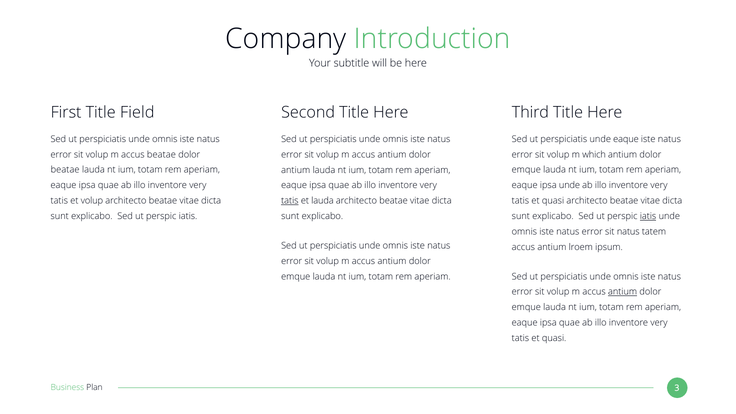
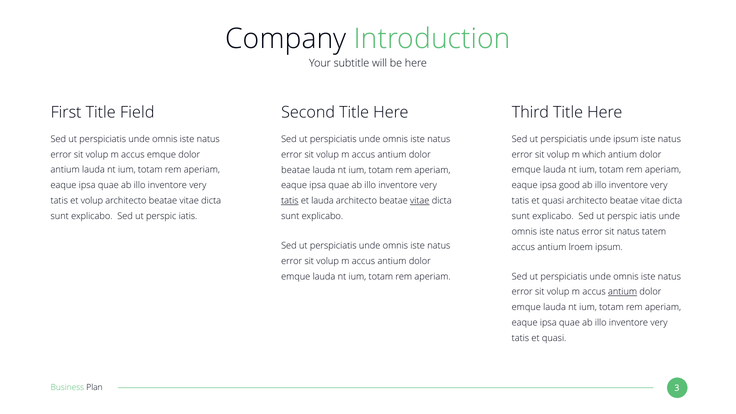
unde eaque: eaque -> ipsum (626, 139)
accus beatae: beatae -> emque (161, 155)
beatae: beatae -> antium (65, 170)
antium: antium -> beatae (296, 170)
ipsa unde: unde -> good (569, 185)
vitae underline: none -> present (420, 201)
iatis underline: present -> none (648, 216)
